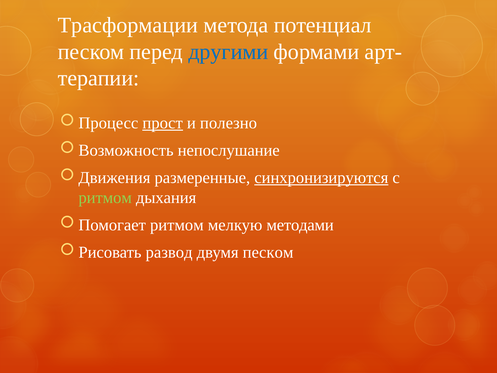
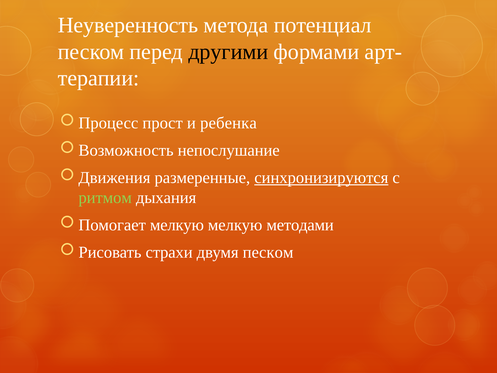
Трасформации: Трасформации -> Неуверенность (128, 25)
другими colour: blue -> black (228, 52)
прост underline: present -> none (163, 123)
полезно: полезно -> ребенка (228, 123)
ритмом: ритмом -> мелкую (177, 225)
развод: развод -> страхи (169, 252)
